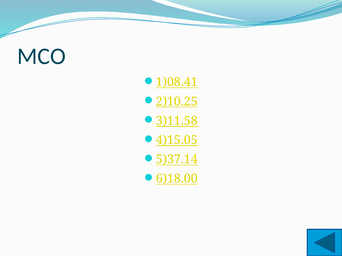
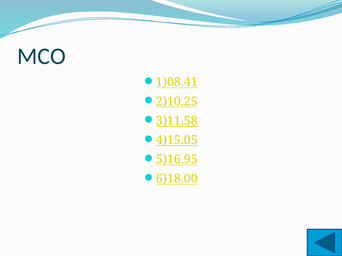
5)37.14: 5)37.14 -> 5)16.95 (177, 160)
